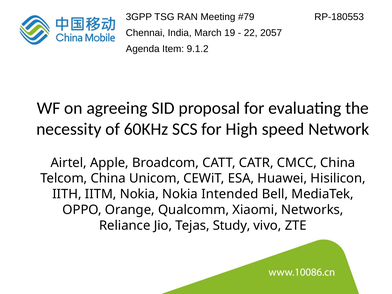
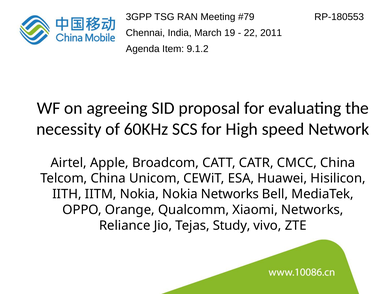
2057: 2057 -> 2011 (271, 33)
Nokia Intended: Intended -> Networks (230, 194)
